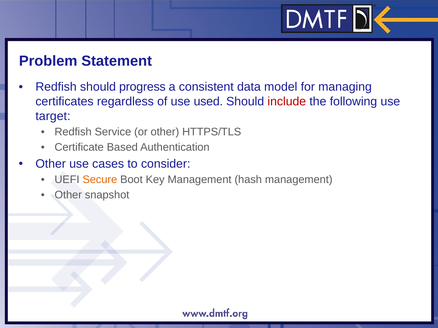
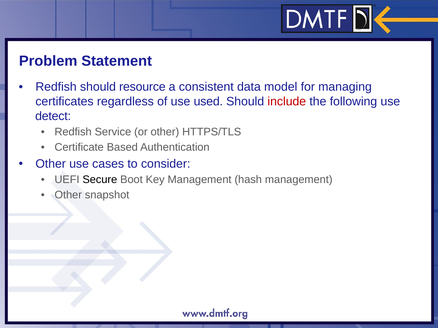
progress: progress -> resource (142, 87)
target: target -> detect (53, 116)
Secure colour: orange -> black (100, 180)
